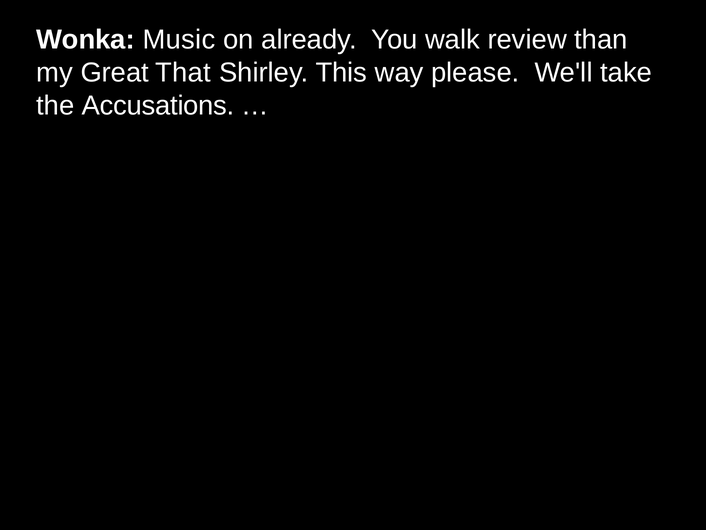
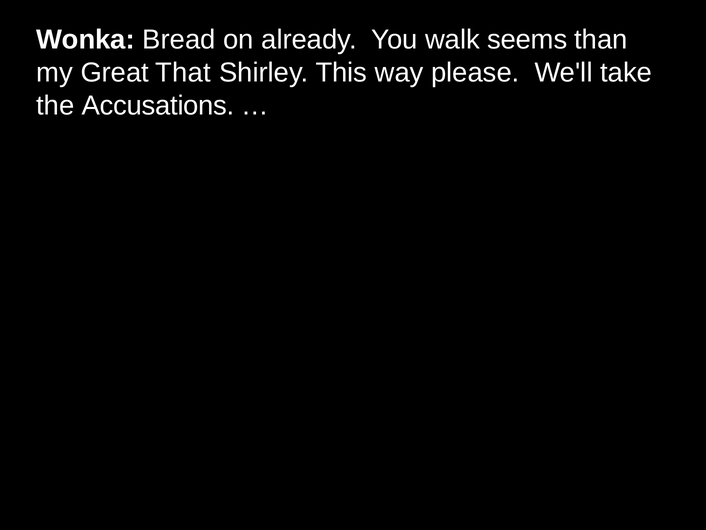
Music: Music -> Bread (179, 40)
review: review -> seems (527, 40)
